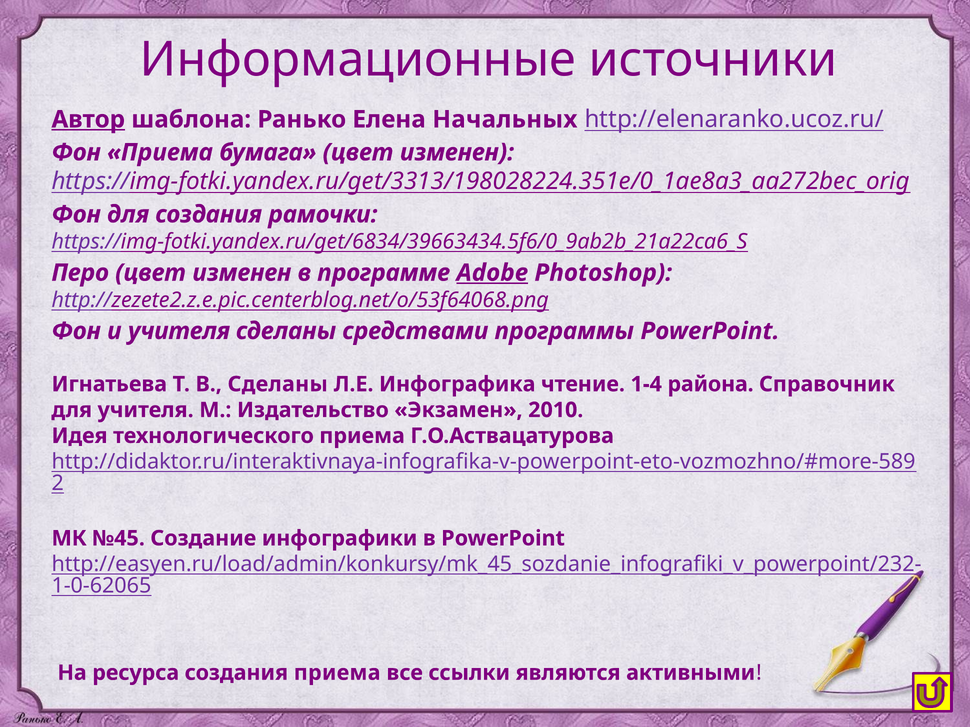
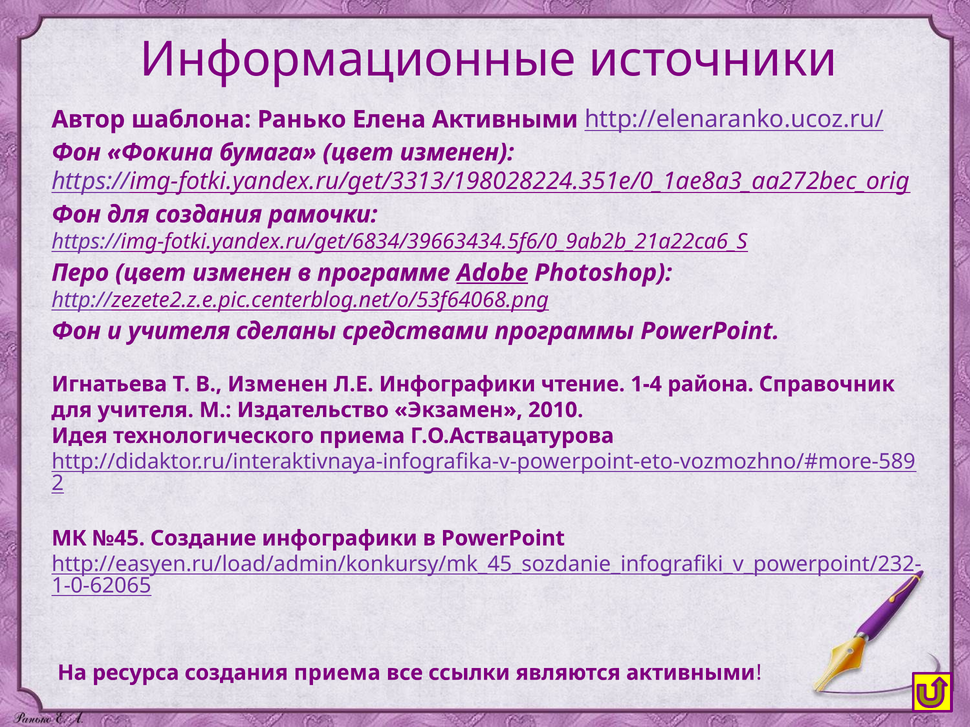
Автор underline: present -> none (88, 120)
Елена Начальных: Начальных -> Активными (505, 120)
Фон Приема: Приема -> Фокина (160, 153)
В Сделаны: Сделаны -> Изменен (278, 384)
Л.Е Инфографика: Инфографика -> Инфографики (457, 384)
